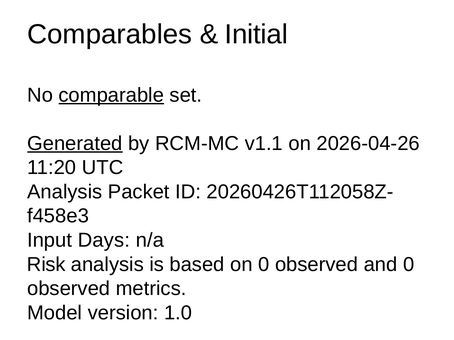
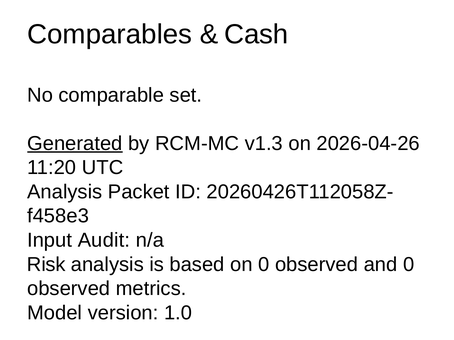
Initial: Initial -> Cash (256, 34)
comparable underline: present -> none (111, 95)
v1.1: v1.1 -> v1.3 (264, 144)
Days: Days -> Audit (104, 241)
